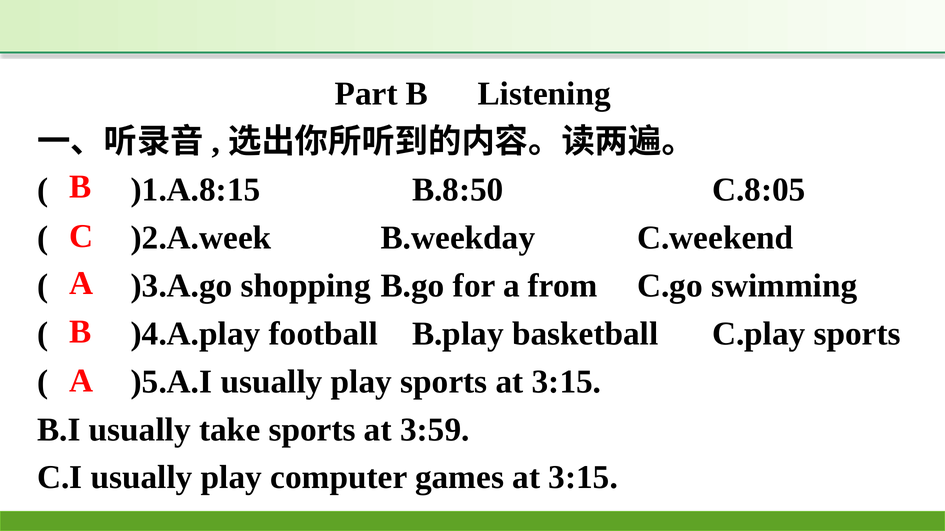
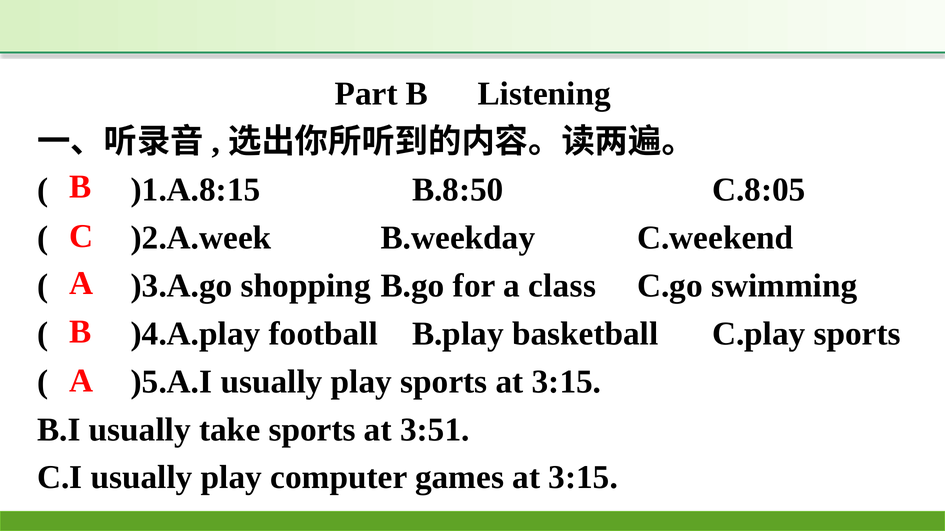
from: from -> class (562, 286)
3:59: 3:59 -> 3:51 (435, 430)
